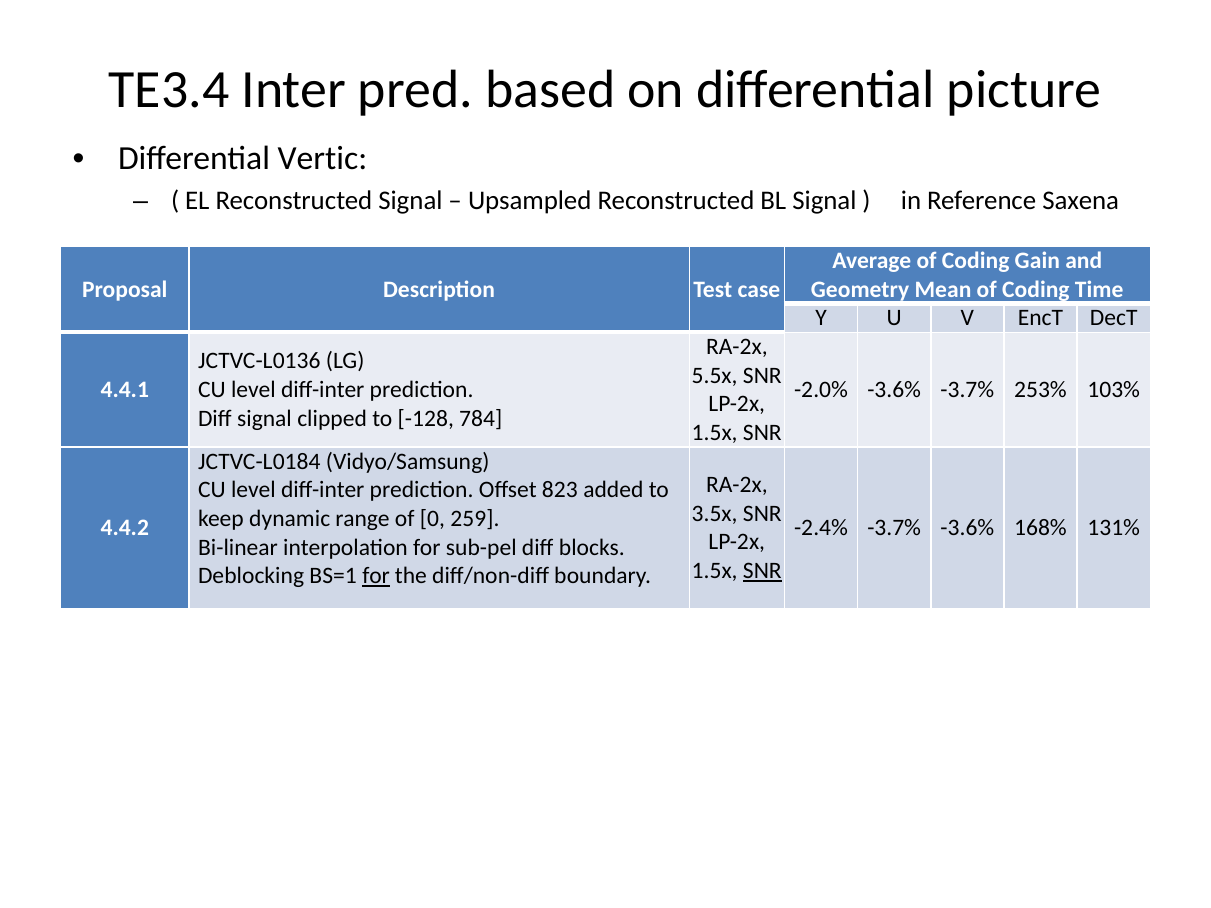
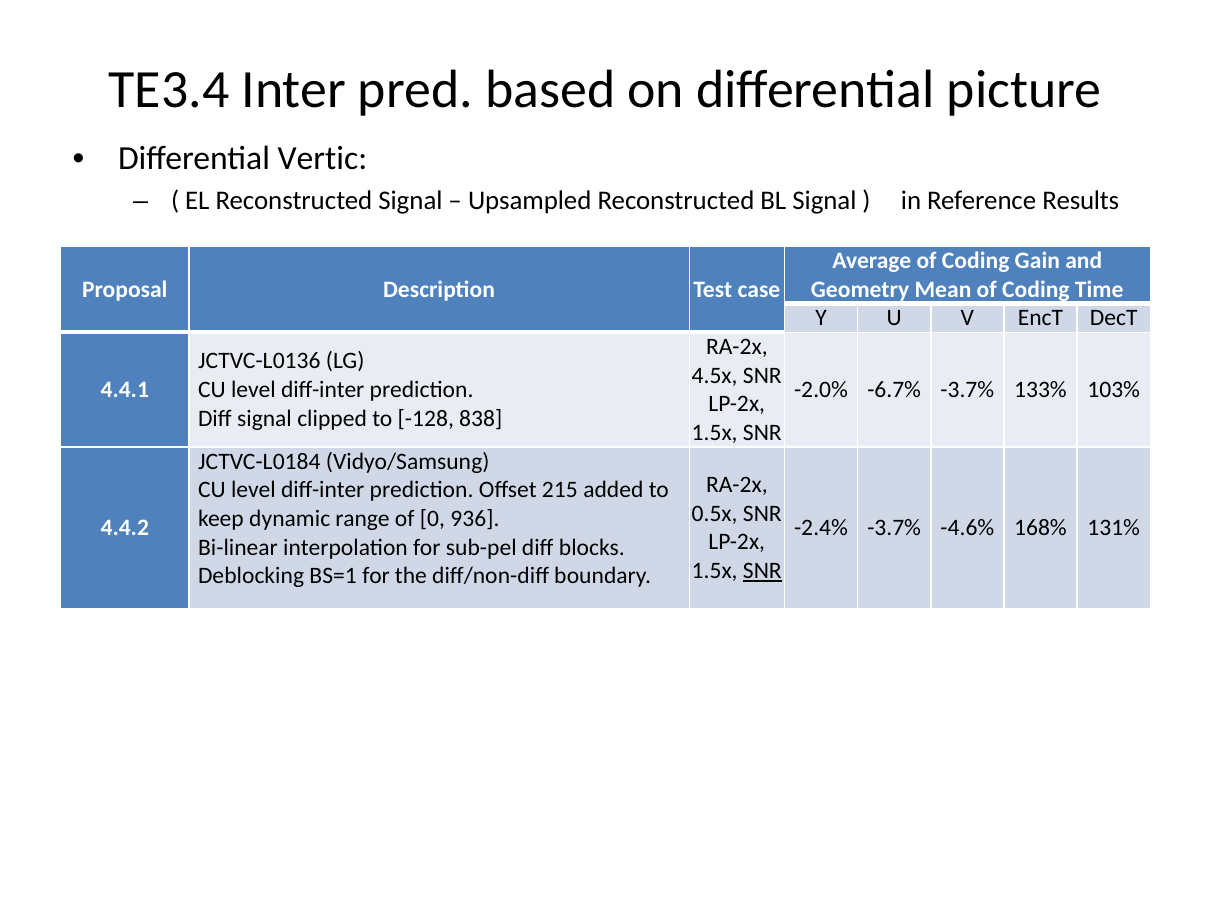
Saxena: Saxena -> Results (1081, 201)
5.5x: 5.5x -> 4.5x (715, 376)
-2.0% -3.6%: -3.6% -> -6.7% (894, 390)
253%: 253% -> 133% (1041, 390)
784: 784 -> 838 (481, 419)
823: 823 -> 215 (560, 490)
3.5x: 3.5x -> 0.5x (715, 514)
259: 259 -> 936 (475, 519)
-3.7% -3.6%: -3.6% -> -4.6% (967, 528)
for underline: present -> none (376, 576)
